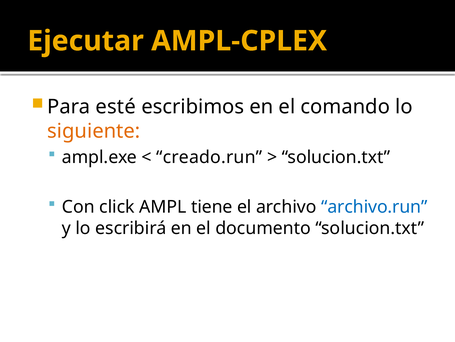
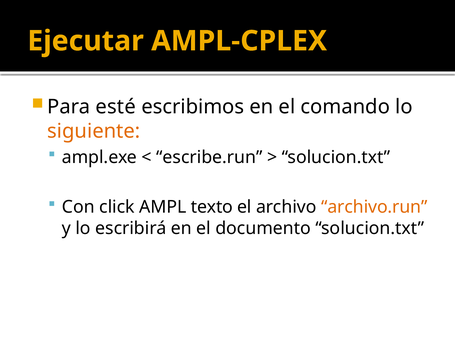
creado.run: creado.run -> escribe.run (209, 157)
tiene: tiene -> texto (212, 206)
archivo.run colour: blue -> orange (374, 206)
